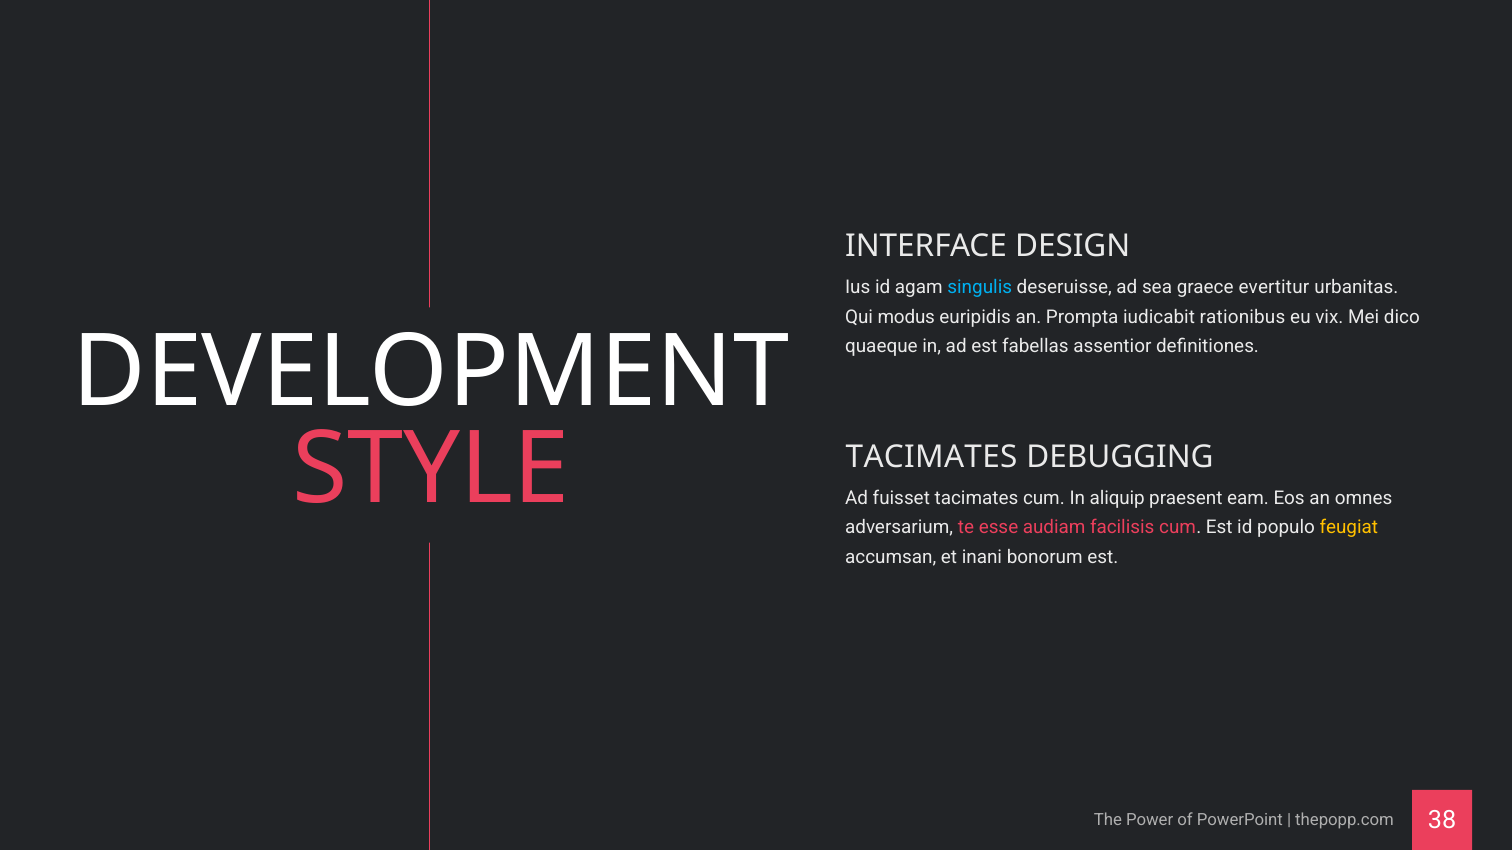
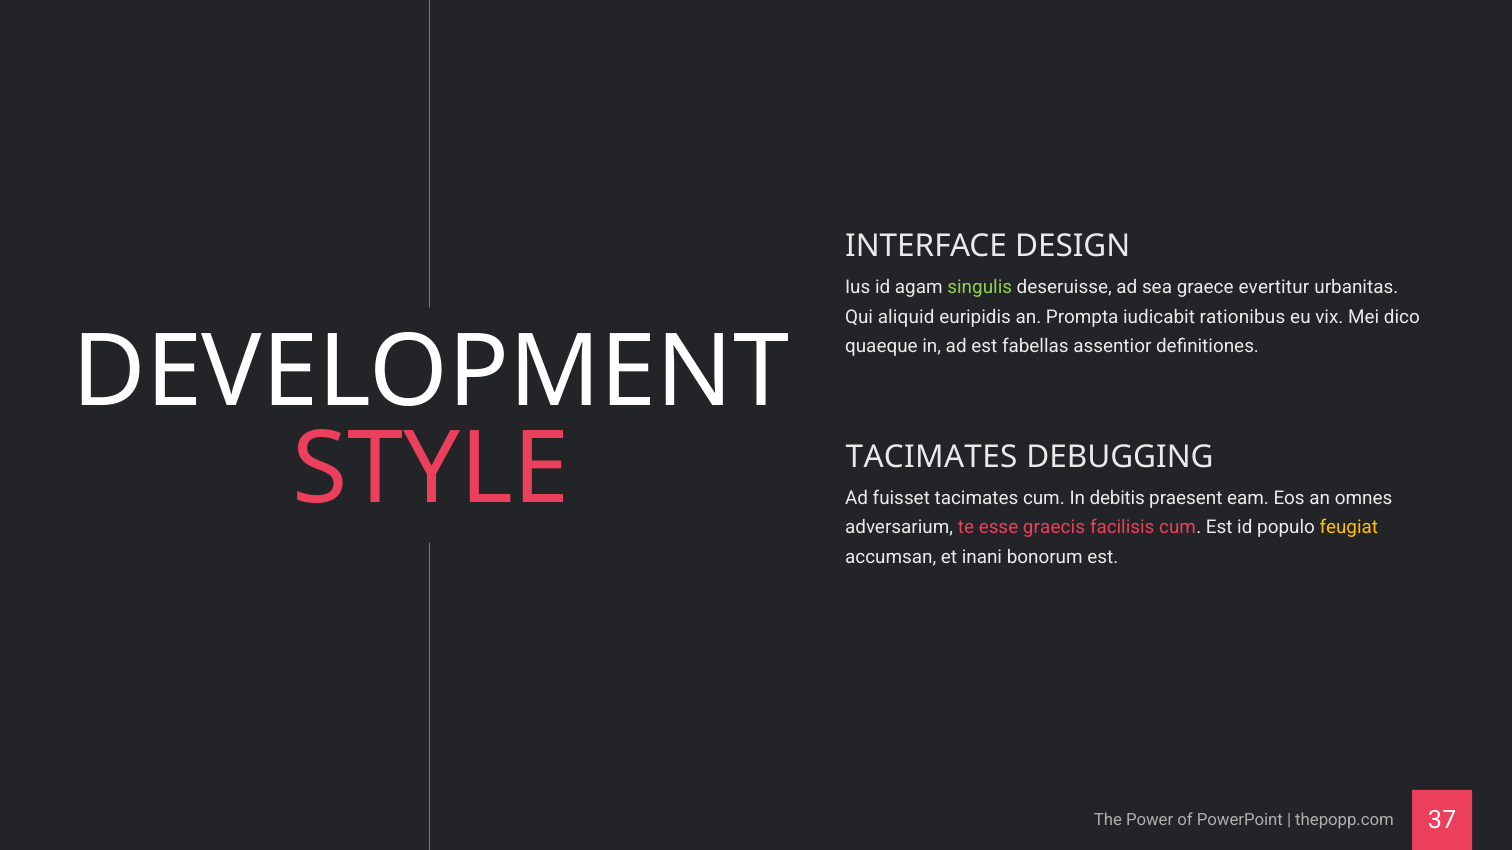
singulis colour: light blue -> light green (980, 288)
modus: modus -> aliquid (906, 317)
aliquip: aliquip -> debitis (1117, 498)
audiam: audiam -> graecis (1054, 528)
38: 38 -> 37 (1442, 821)
